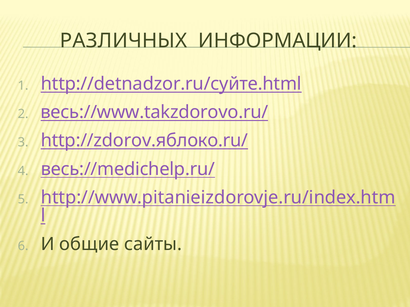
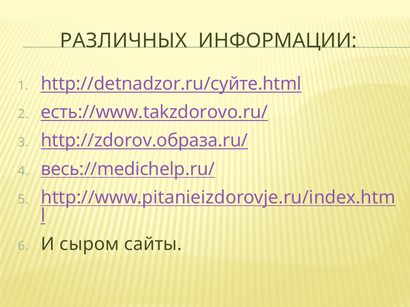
весь://www.takzdorovo.ru/: весь://www.takzdorovo.ru/ -> есть://www.takzdorovo.ru/ (154, 112)
http://zdorov.яблоко.ru/: http://zdorov.яблоко.ru/ -> http://zdorov.образа.ru/ (144, 141)
общие: общие -> сыром (89, 244)
